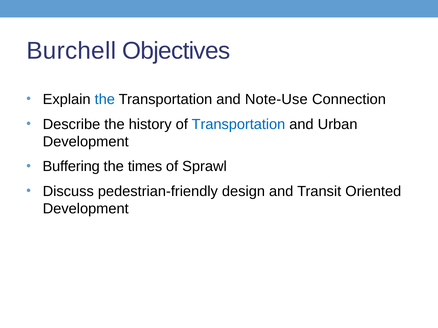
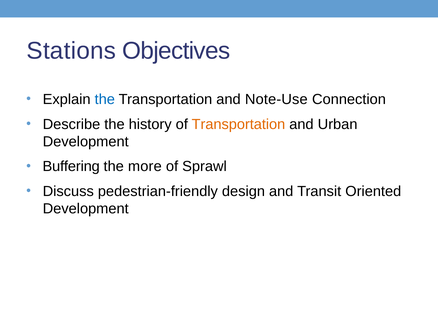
Burchell: Burchell -> Stations (71, 51)
Transportation colour: blue -> orange (238, 124)
times: times -> more (145, 167)
